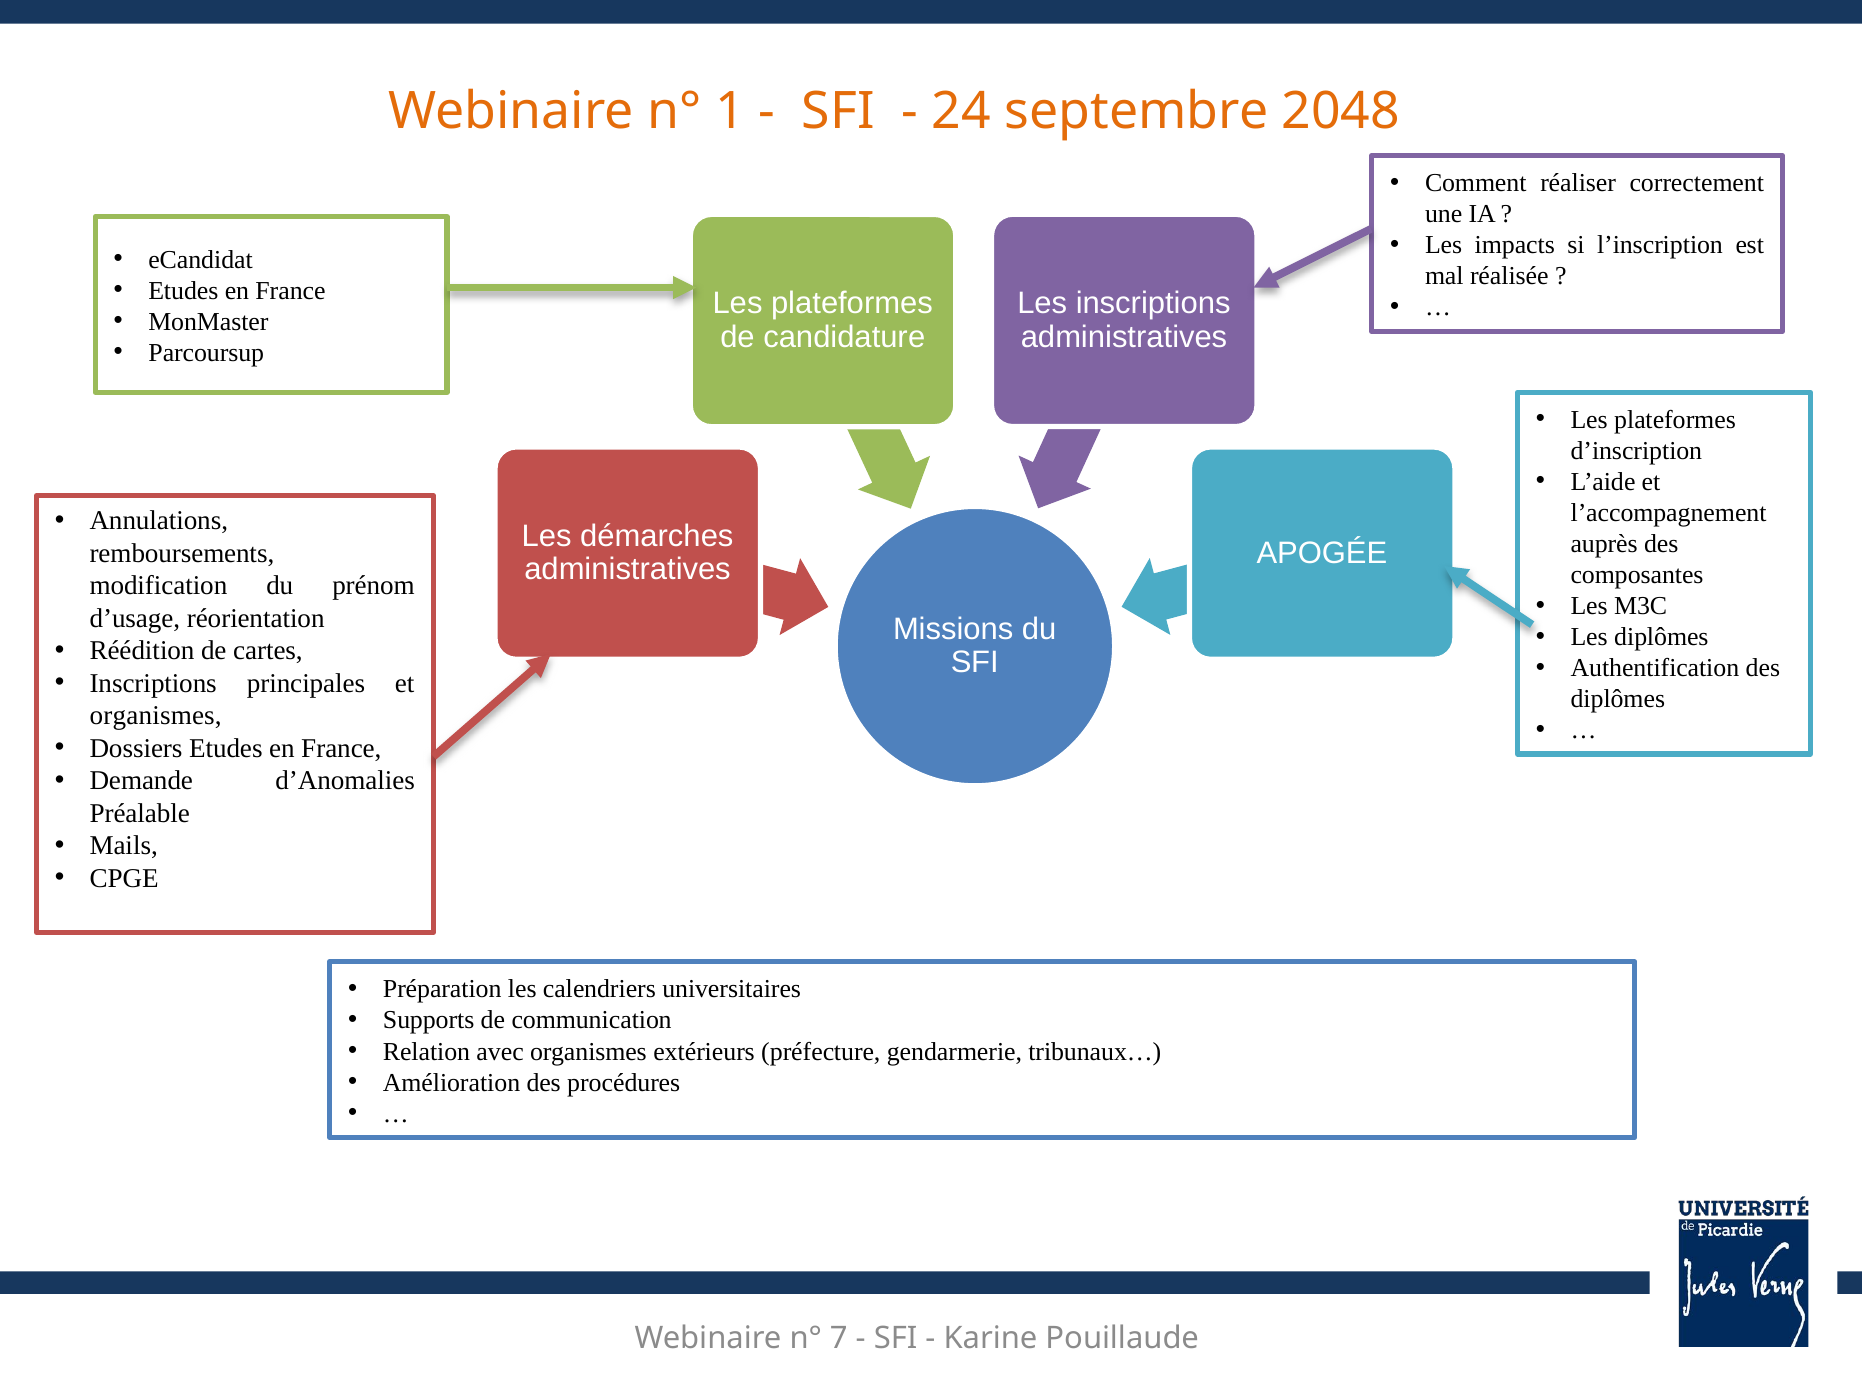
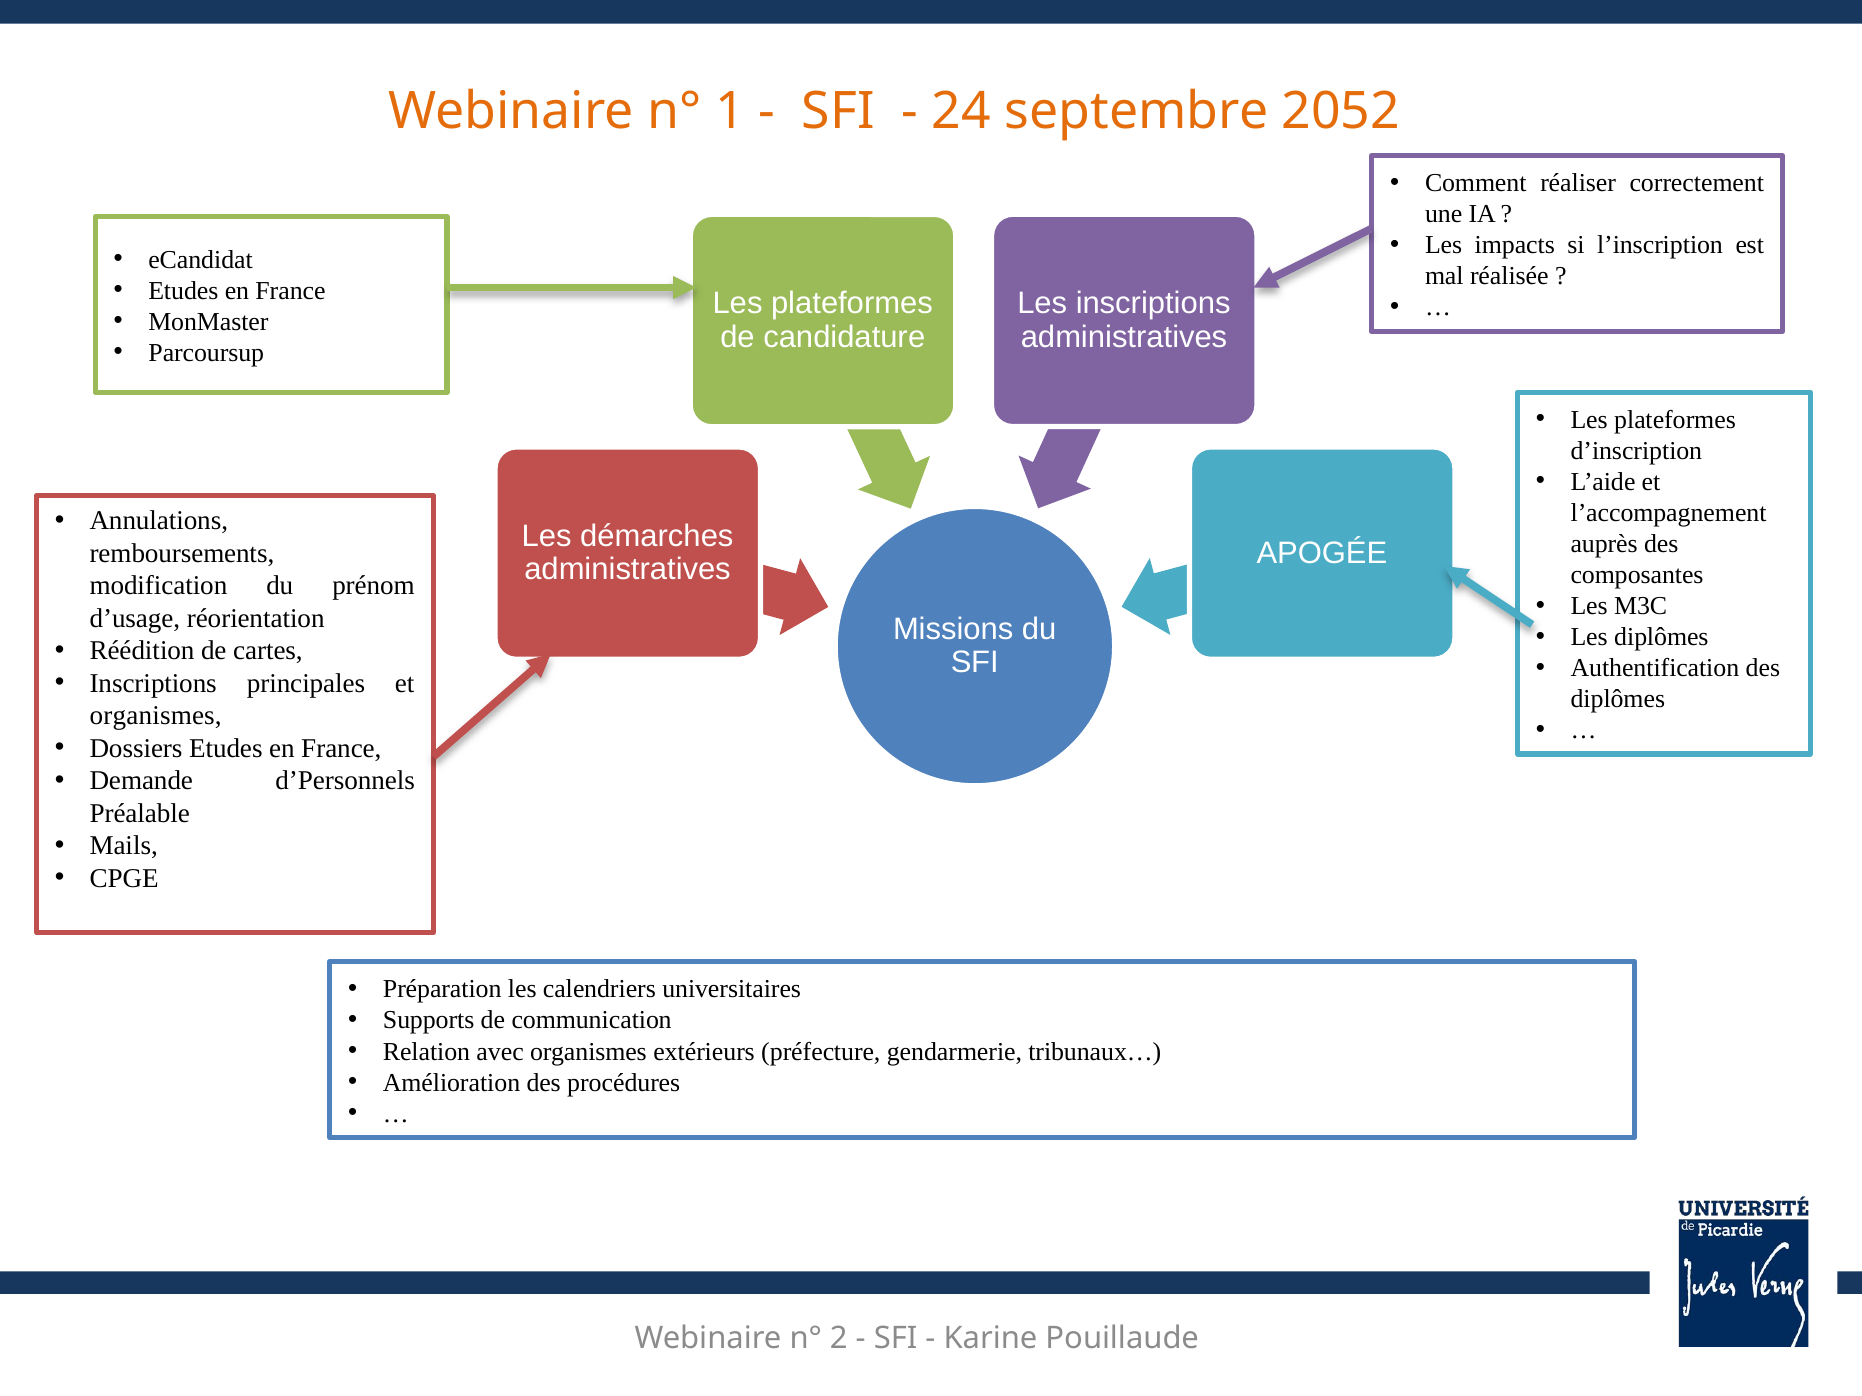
2048: 2048 -> 2052 (1341, 112)
d’Anomalies: d’Anomalies -> d’Personnels (345, 781)
7: 7 -> 2 (839, 1339)
